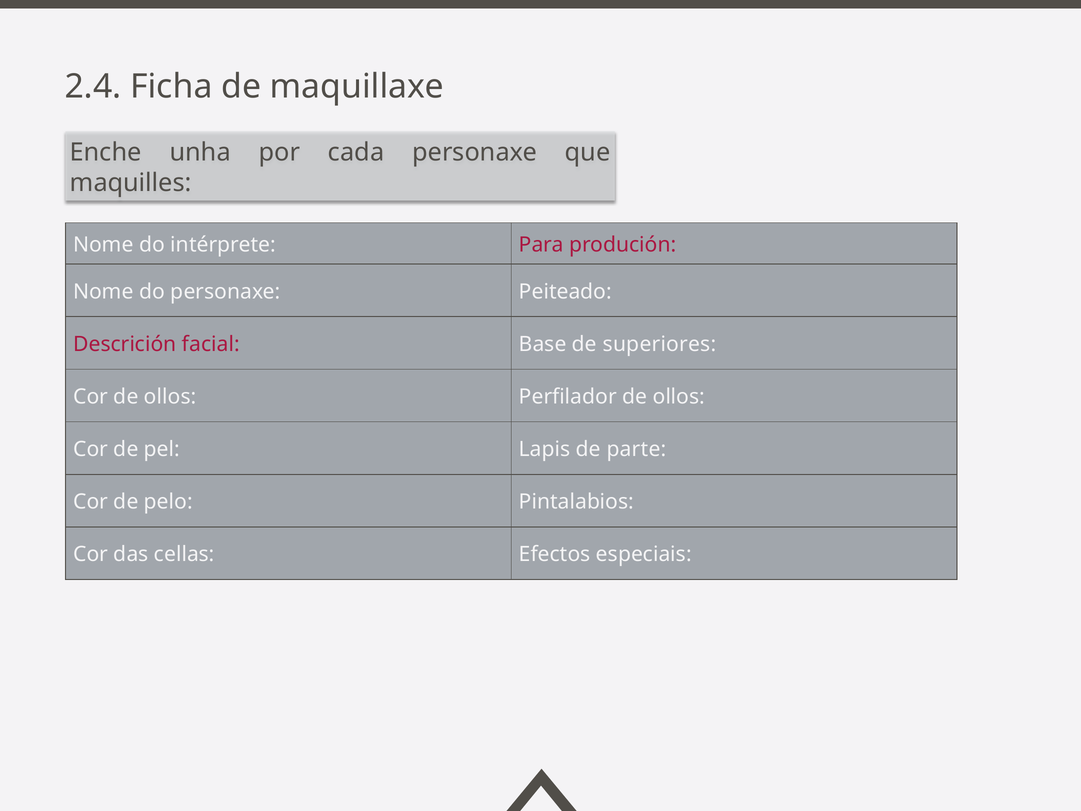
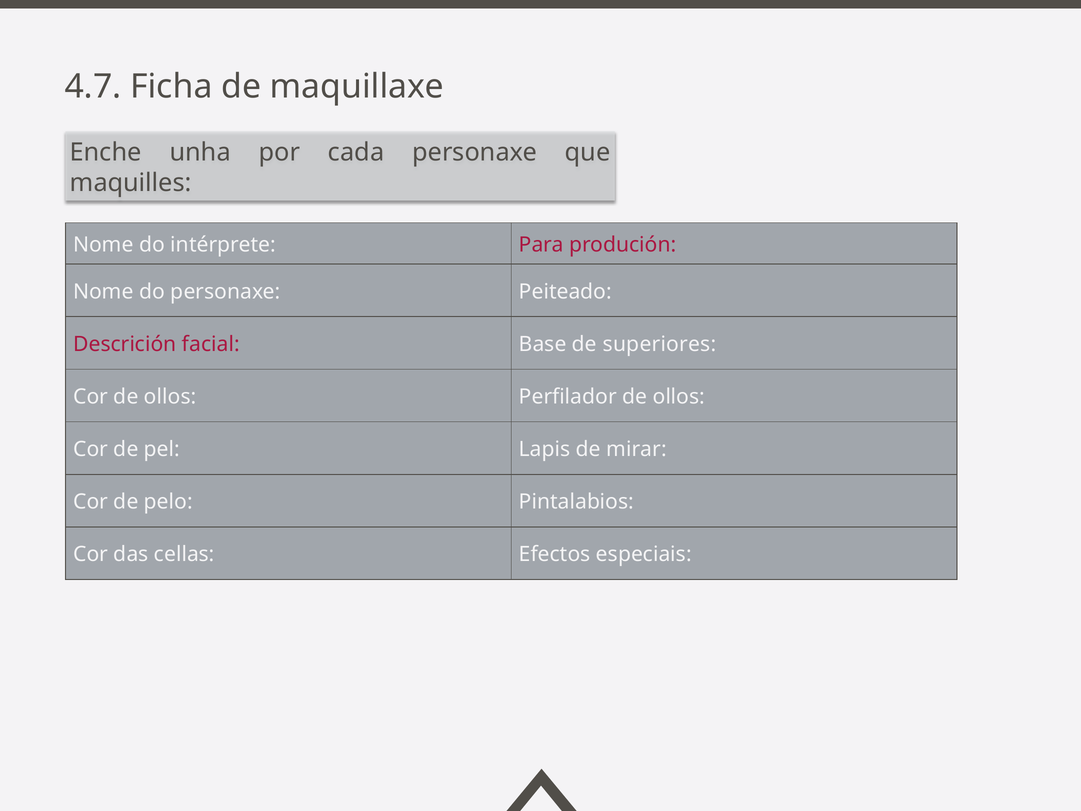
2.4: 2.4 -> 4.7 (93, 86)
parte: parte -> mirar (637, 449)
